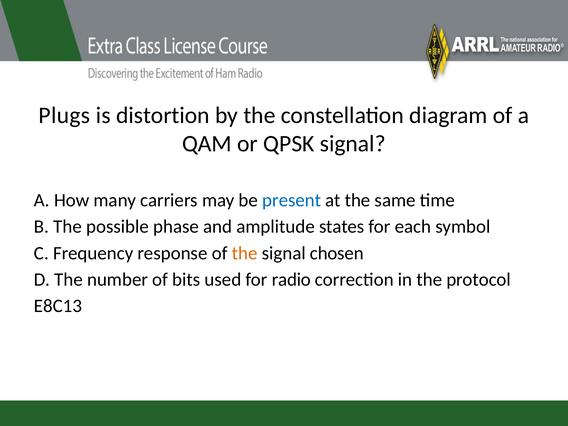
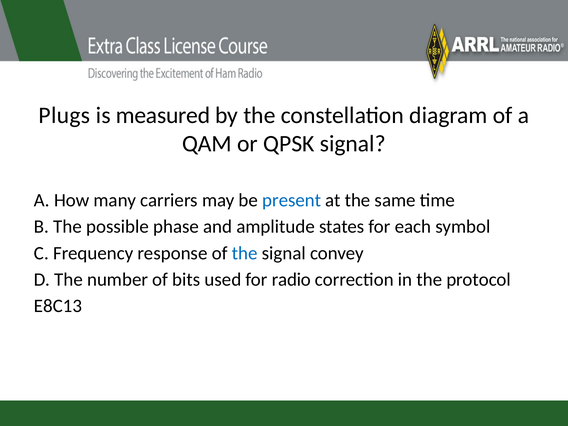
distortion: distortion -> measured (163, 115)
the colour: orange -> blue (245, 253)
chosen: chosen -> convey (337, 253)
